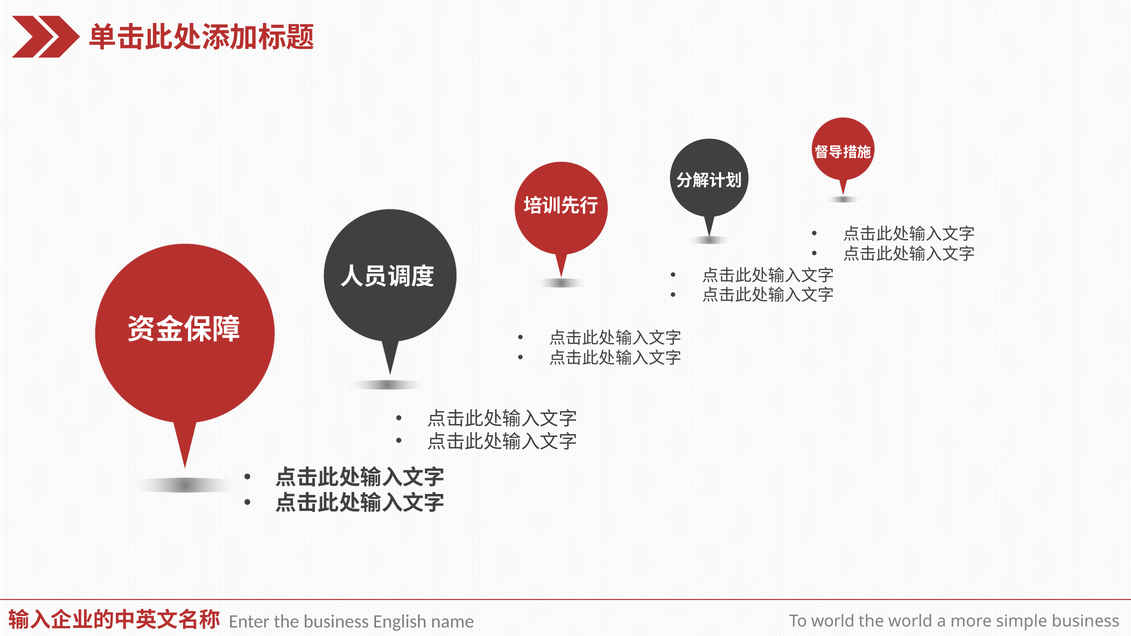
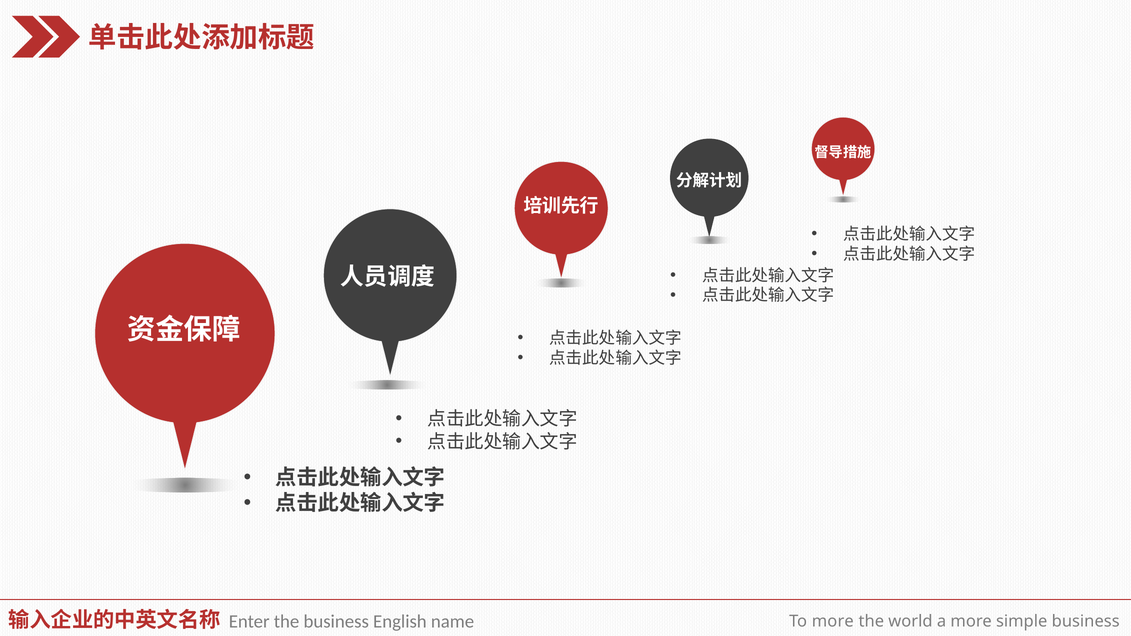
To world: world -> more (833, 621)
